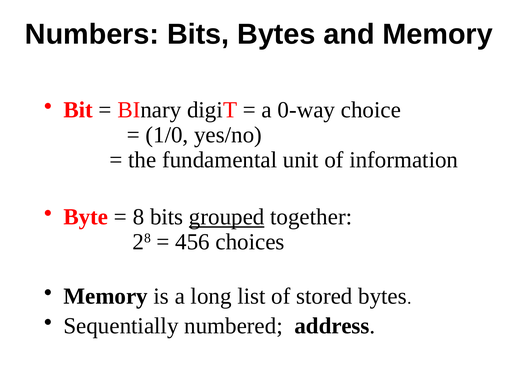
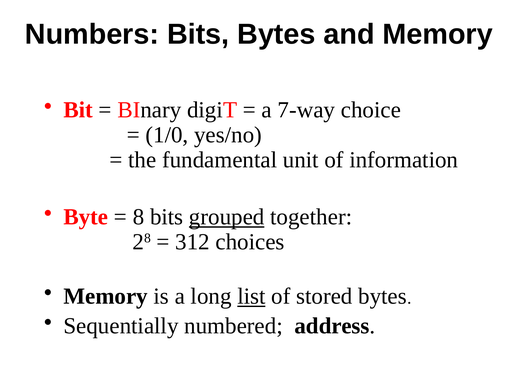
0-way: 0-way -> 7-way (306, 110)
456: 456 -> 312 (193, 242)
list underline: none -> present (251, 296)
